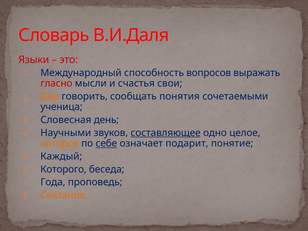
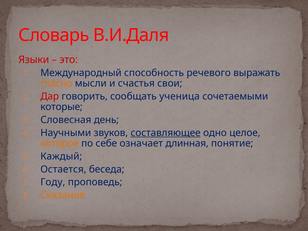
вопросов: вопросов -> речевого (209, 73)
гласно colour: red -> orange (56, 83)
Дар colour: orange -> red (50, 96)
понятия: понятия -> ученица (179, 96)
ученица: ученица -> которые (61, 107)
себе underline: present -> none (106, 143)
подарит: подарит -> длинная (187, 143)
Которого: Которого -> Остается (63, 169)
Года: Года -> Году (53, 182)
